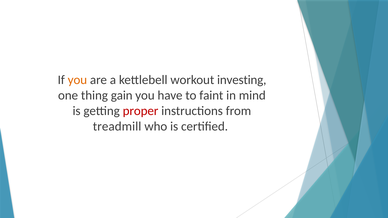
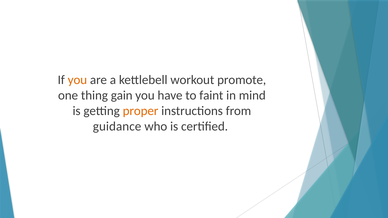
investing: investing -> promote (242, 80)
proper colour: red -> orange (141, 111)
treadmill: treadmill -> guidance (117, 127)
